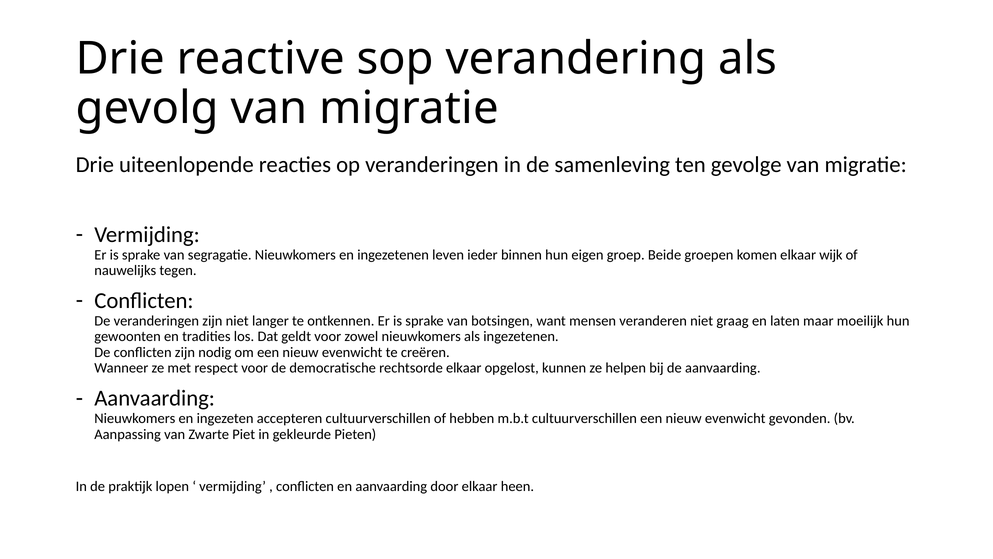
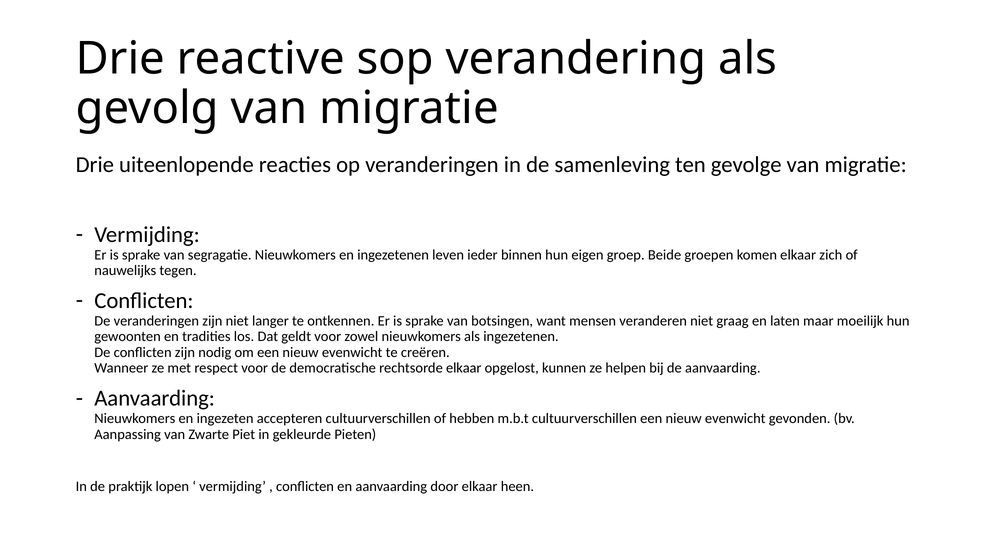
wijk: wijk -> zich (831, 255)
